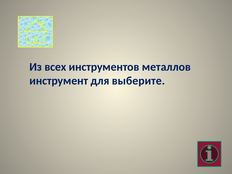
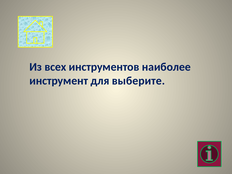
металлов: металлов -> наиболее (166, 67)
